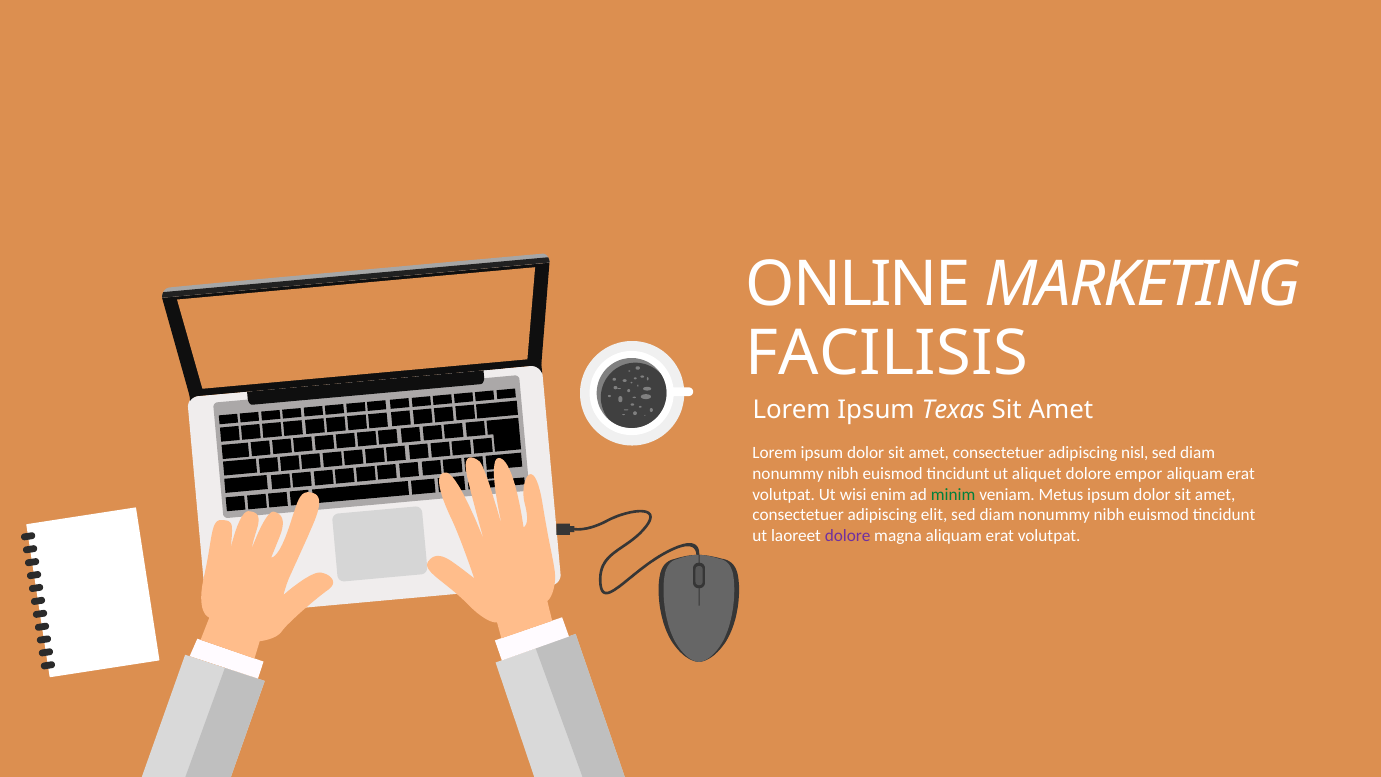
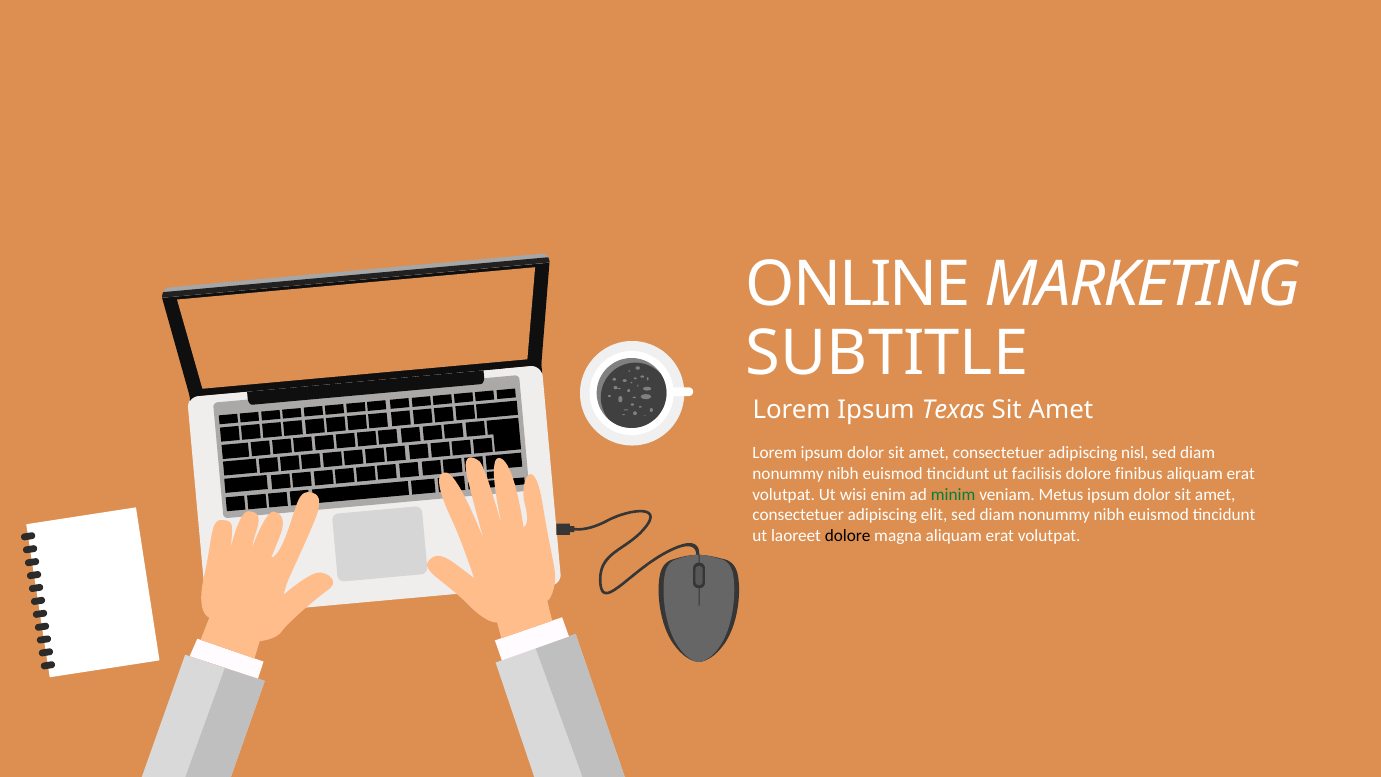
FACILISIS: FACILISIS -> SUBTITLE (887, 353)
aliquet: aliquet -> facilisis (1037, 474)
empor: empor -> finibus (1139, 474)
dolore colour: purple -> black (848, 536)
